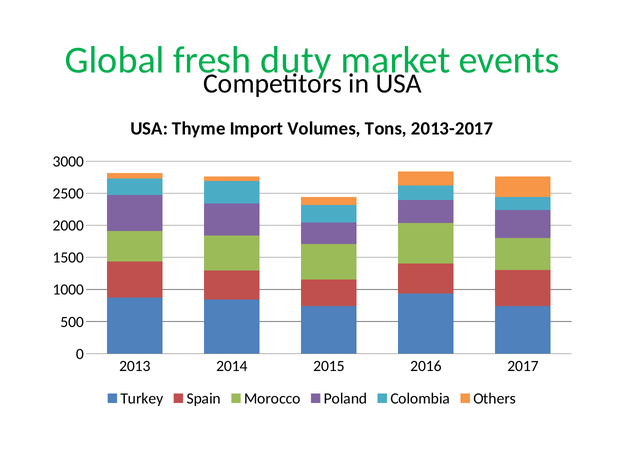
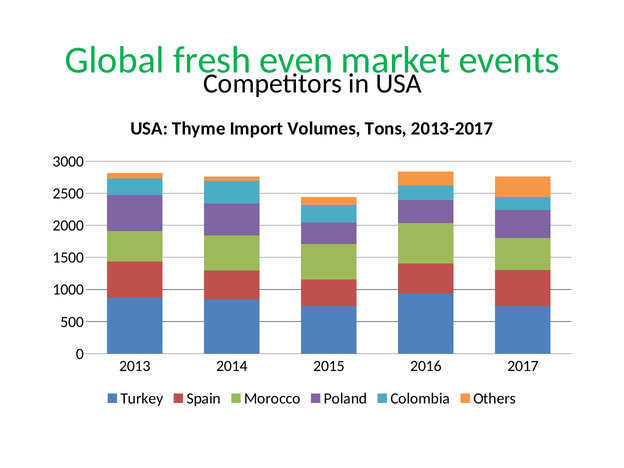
duty: duty -> even (296, 60)
